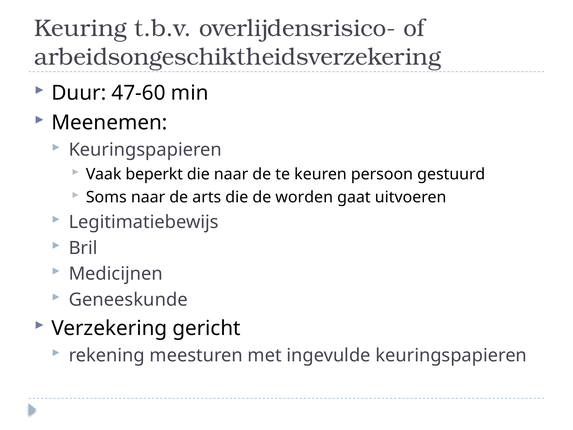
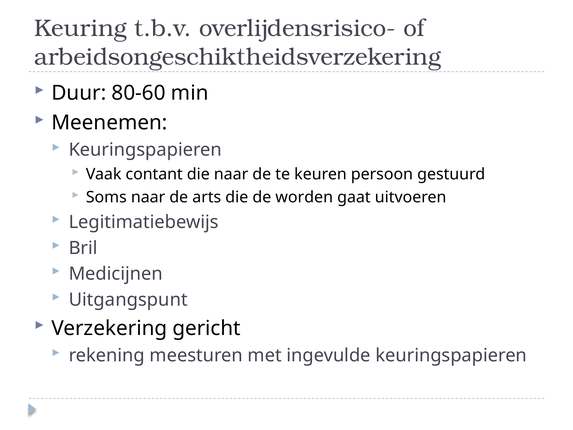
47-60: 47-60 -> 80-60 (139, 93)
beperkt: beperkt -> contant (154, 174)
Geneeskunde: Geneeskunde -> Uitgangspunt (128, 300)
